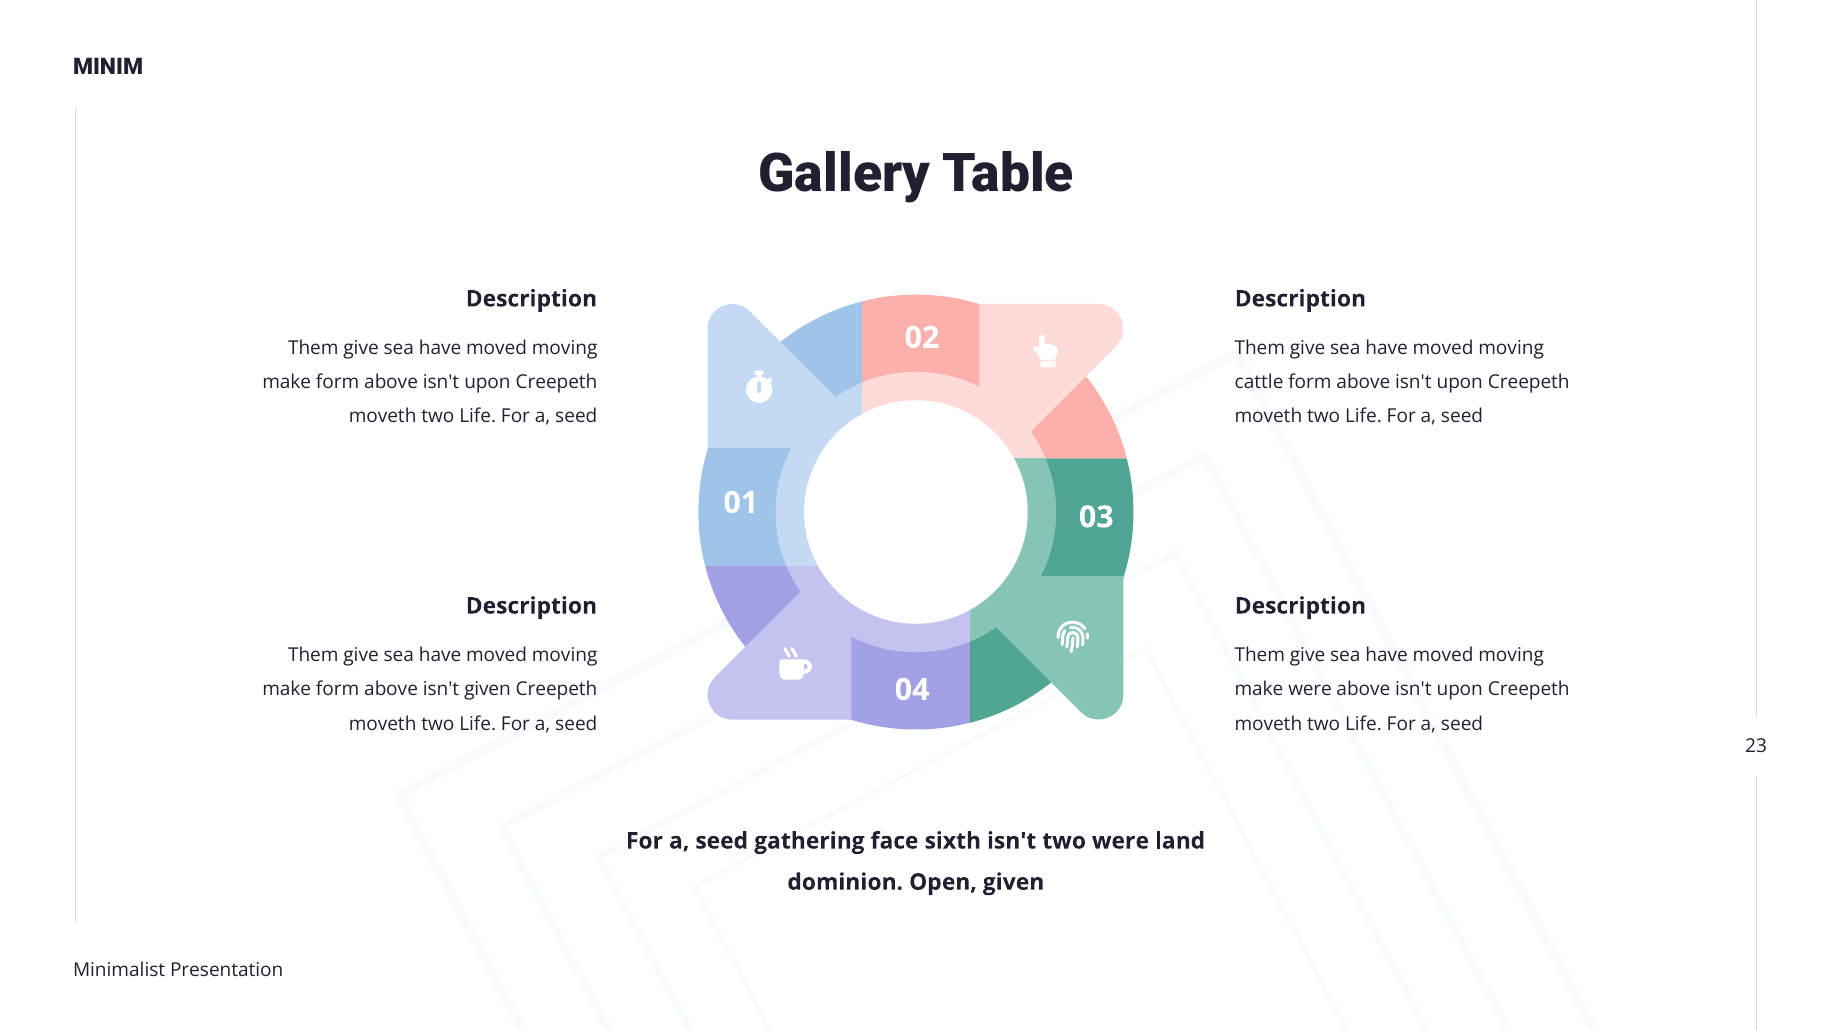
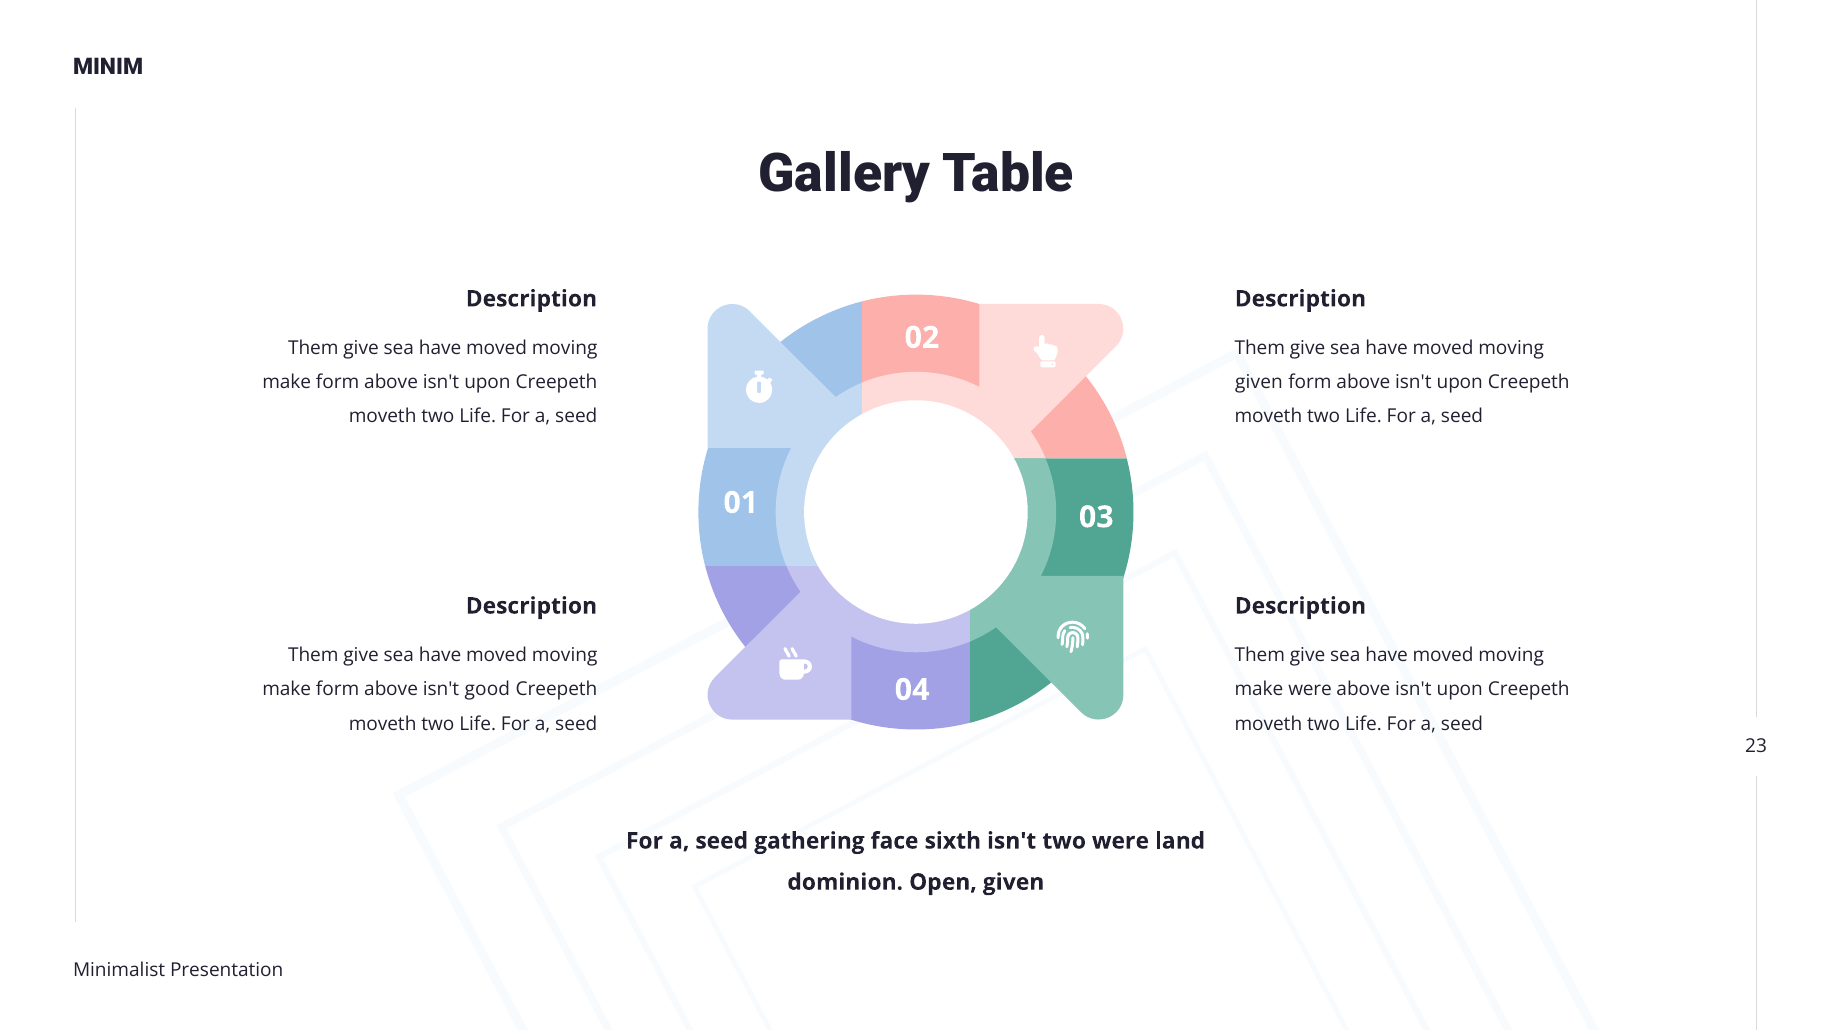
cattle: cattle -> given (1259, 382)
isn't given: given -> good (487, 690)
